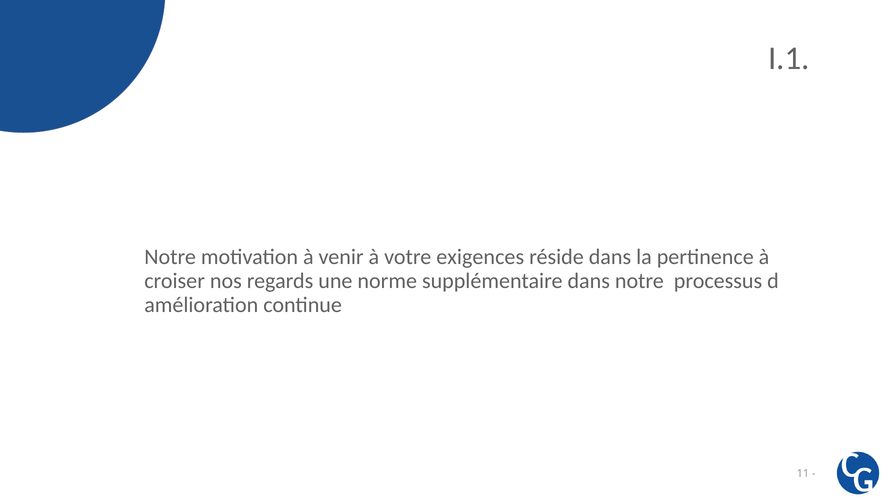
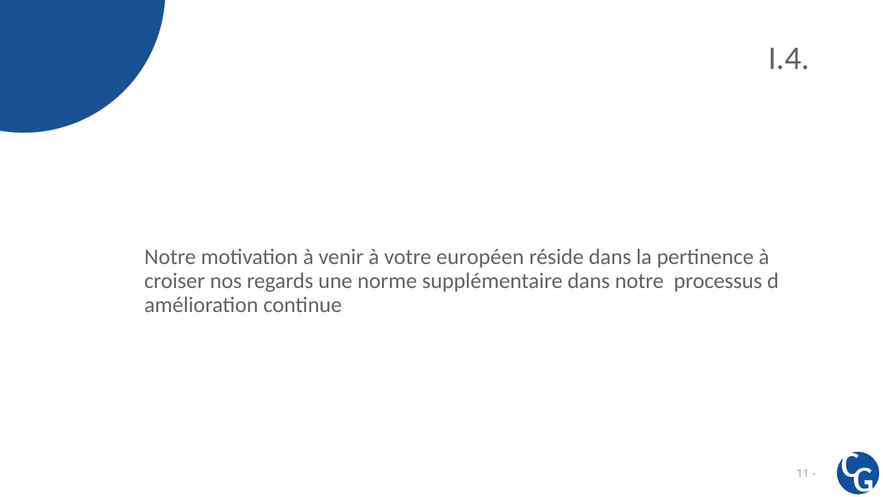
I.1: I.1 -> I.4 (789, 58)
exigences: exigences -> européen (480, 257)
